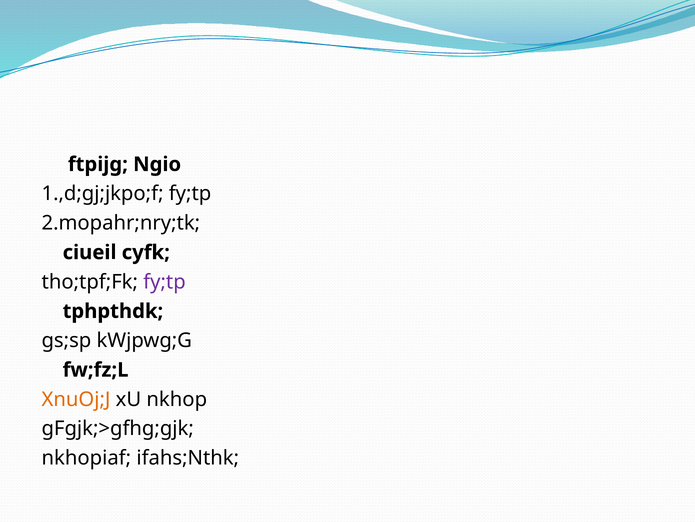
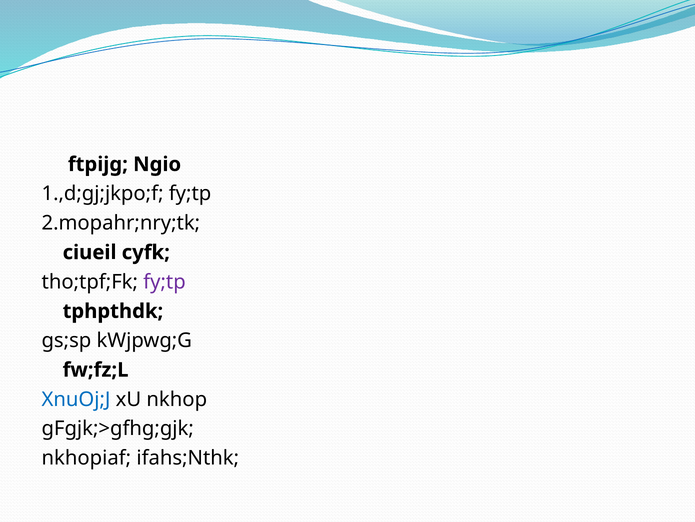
XnuOj;J colour: orange -> blue (76, 399)
